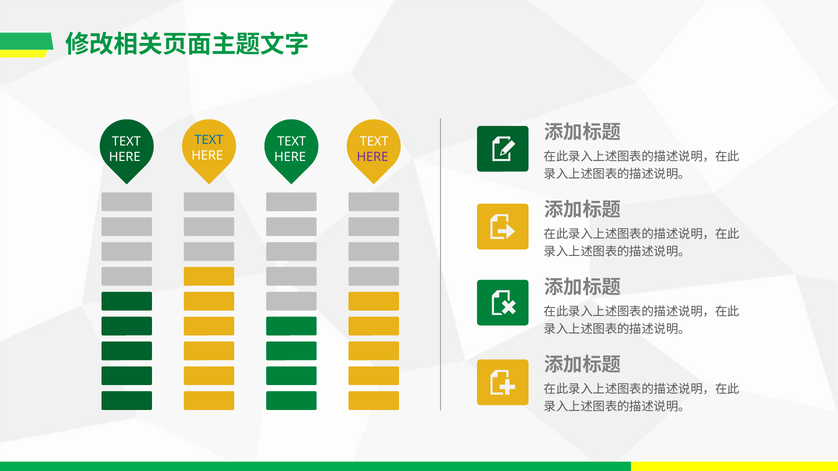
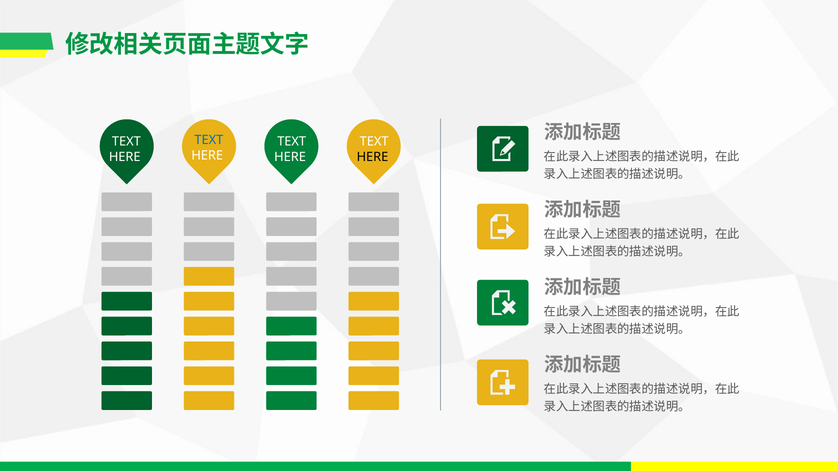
HERE colour: purple -> black (372, 157)
